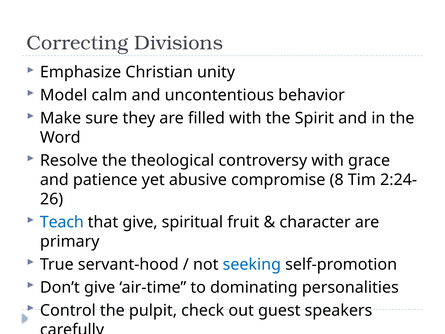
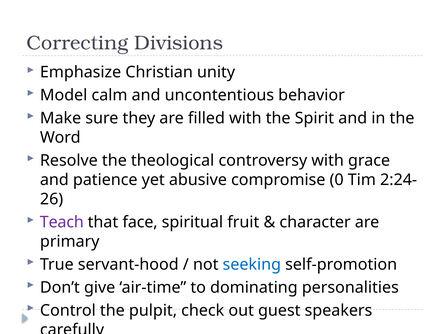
8: 8 -> 0 (337, 180)
Teach colour: blue -> purple (62, 222)
that give: give -> face (140, 222)
